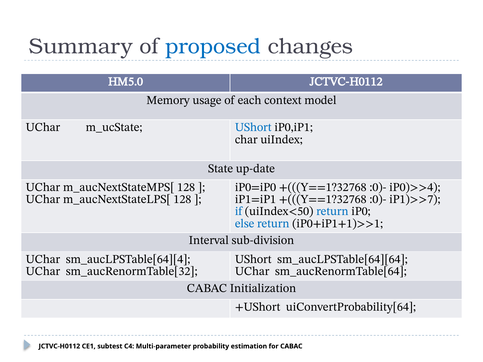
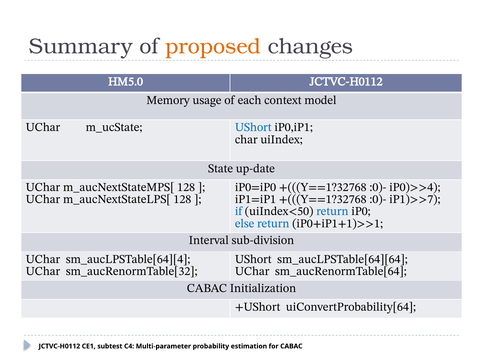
proposed colour: blue -> orange (213, 47)
